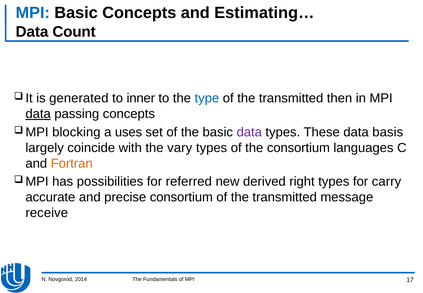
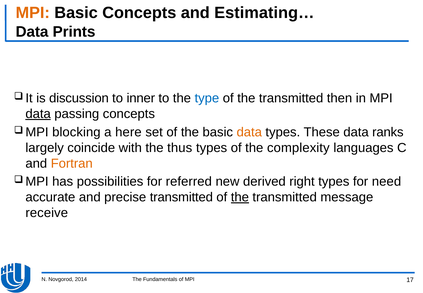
MPI colour: blue -> orange (33, 13)
Count: Count -> Prints (74, 32)
generated: generated -> discussion (79, 98)
uses: uses -> here (128, 132)
data colour: purple -> orange (249, 132)
basis: basis -> ranks (388, 132)
vary: vary -> thus (180, 148)
the consortium: consortium -> complexity (298, 148)
carry: carry -> need (387, 182)
precise consortium: consortium -> transmitted (181, 197)
the underline: none -> present (240, 197)
